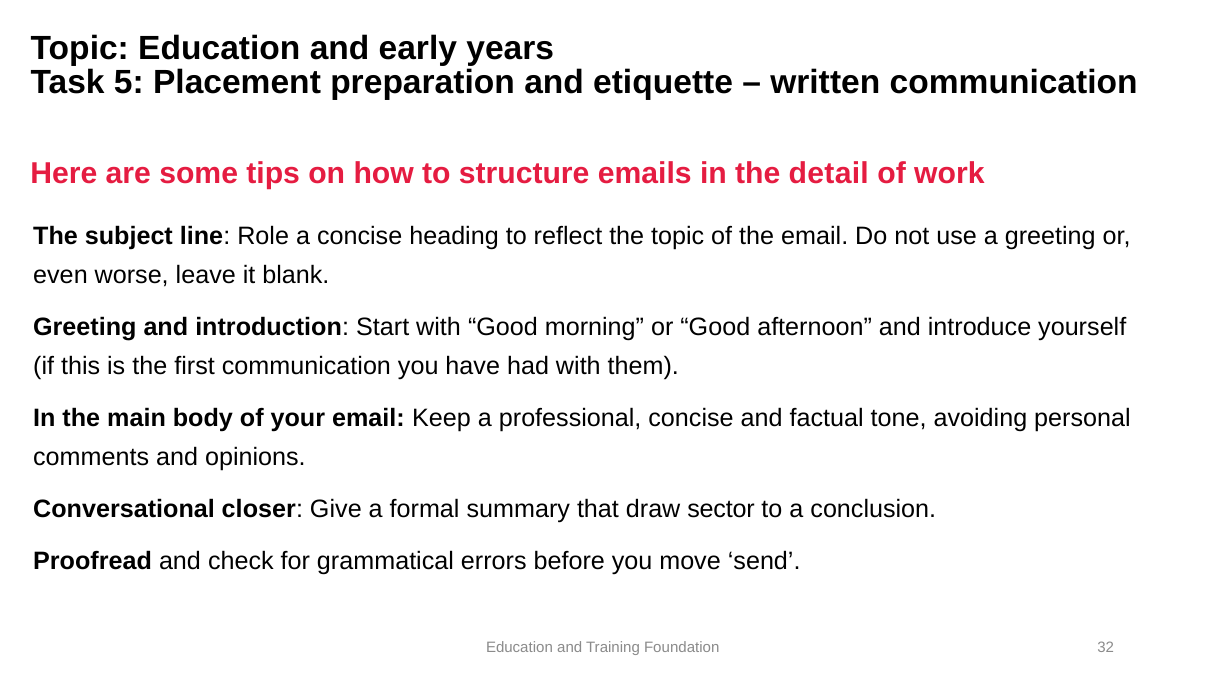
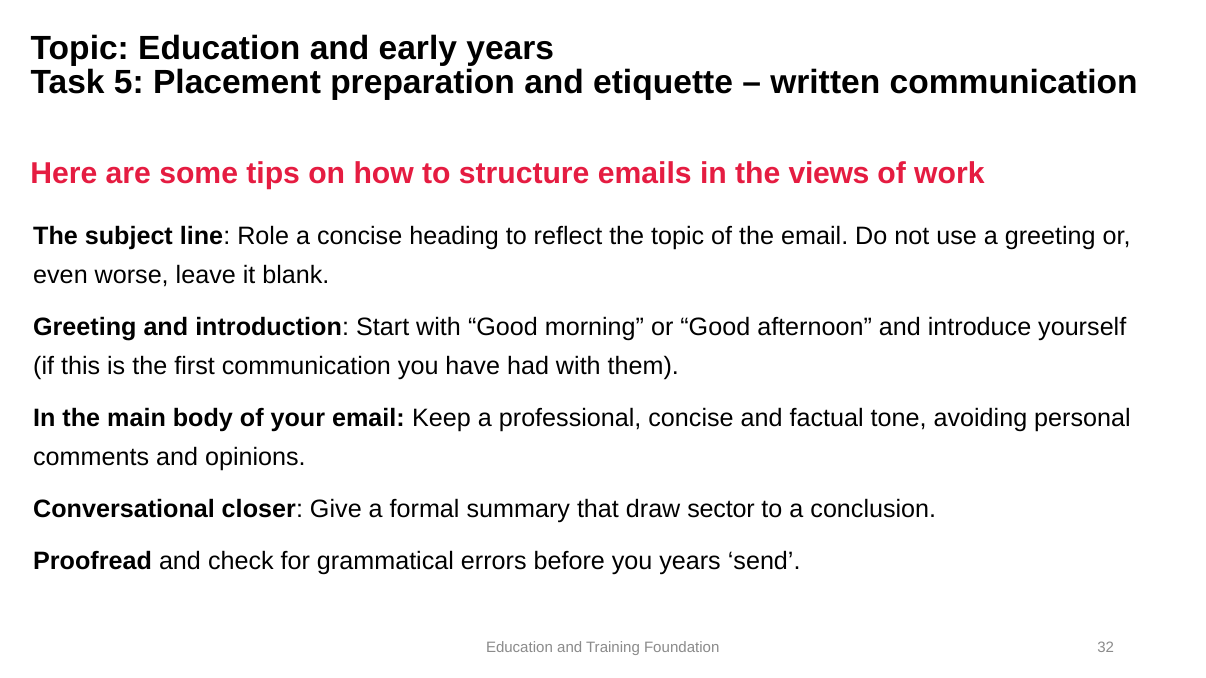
detail: detail -> views (829, 173)
you move: move -> years (690, 561)
